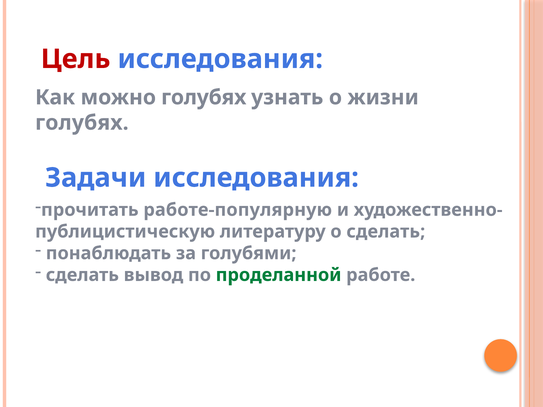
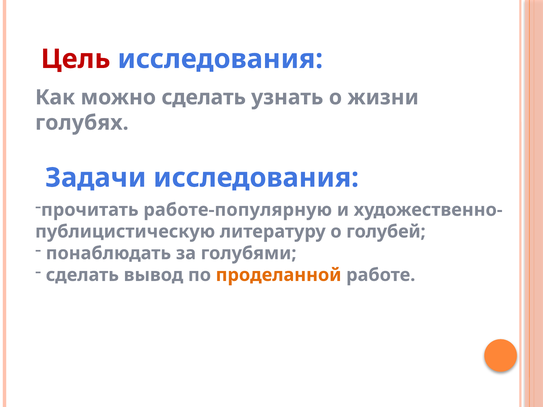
можно голубях: голубях -> сделать (204, 97)
о сделать: сделать -> голубей (386, 232)
проделанной colour: green -> orange (279, 275)
